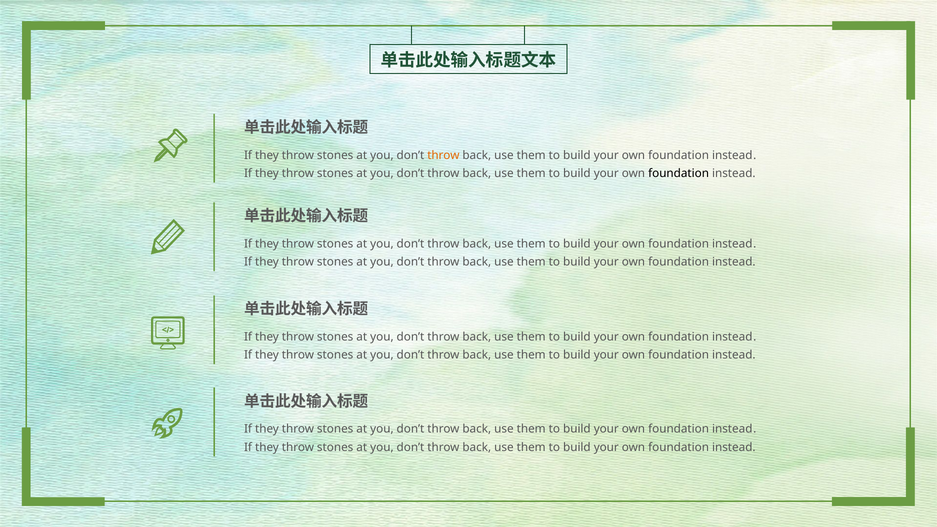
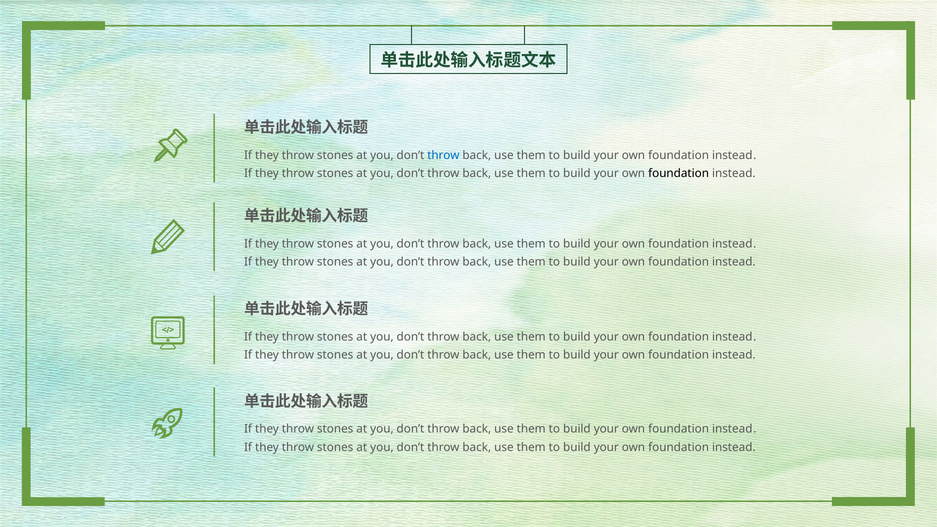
throw colour: orange -> blue (443, 155)
